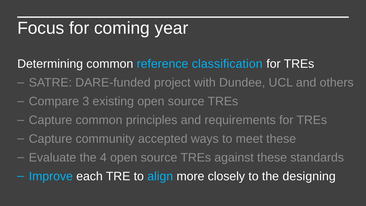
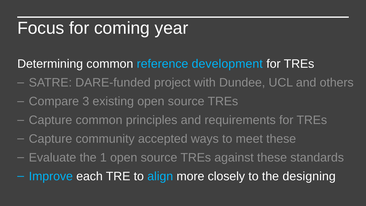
classification: classification -> development (227, 64)
4: 4 -> 1 (103, 157)
